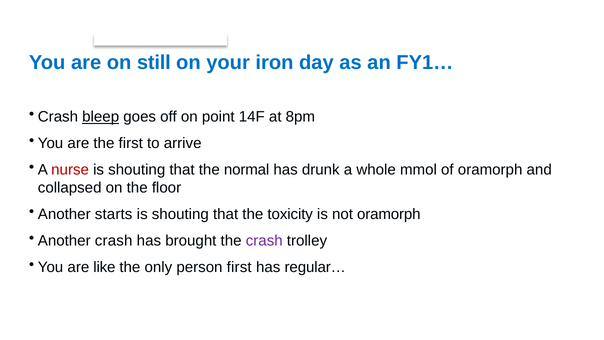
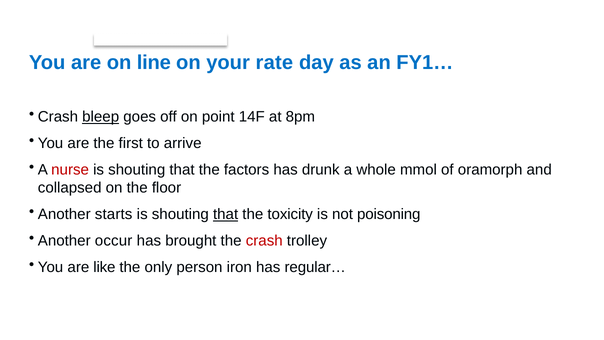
still: still -> line (154, 63)
iron: iron -> rate (274, 63)
normal: normal -> factors (247, 170)
that underline: none -> present (226, 214)
not oramorph: oramorph -> poisoning (389, 214)
Another crash: crash -> occur (114, 241)
crash colour: purple -> red (264, 241)
person first: first -> iron (239, 267)
